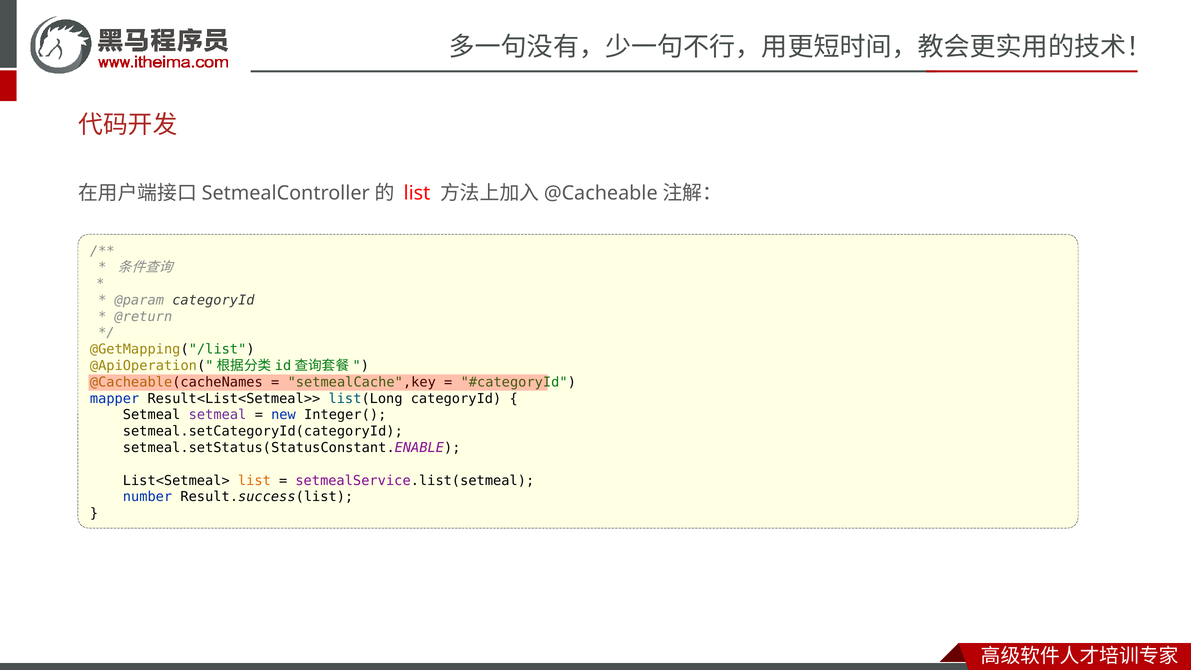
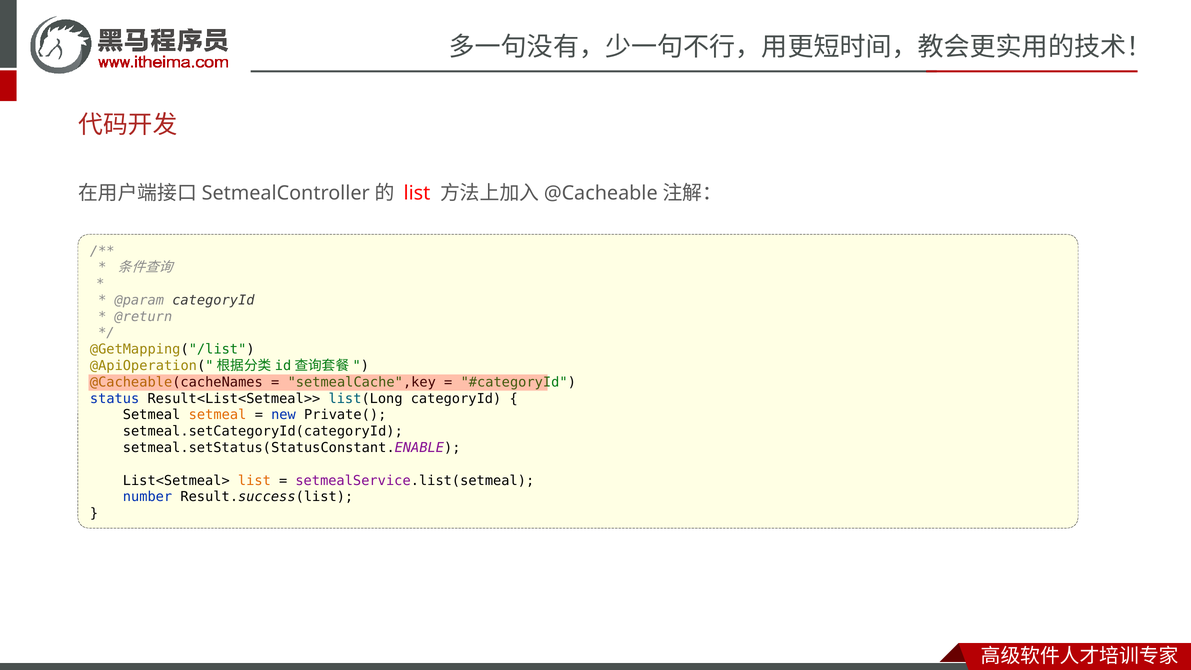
mapper: mapper -> status (115, 399)
setmeal colour: purple -> orange (218, 415)
Integer(: Integer( -> Private( (345, 415)
